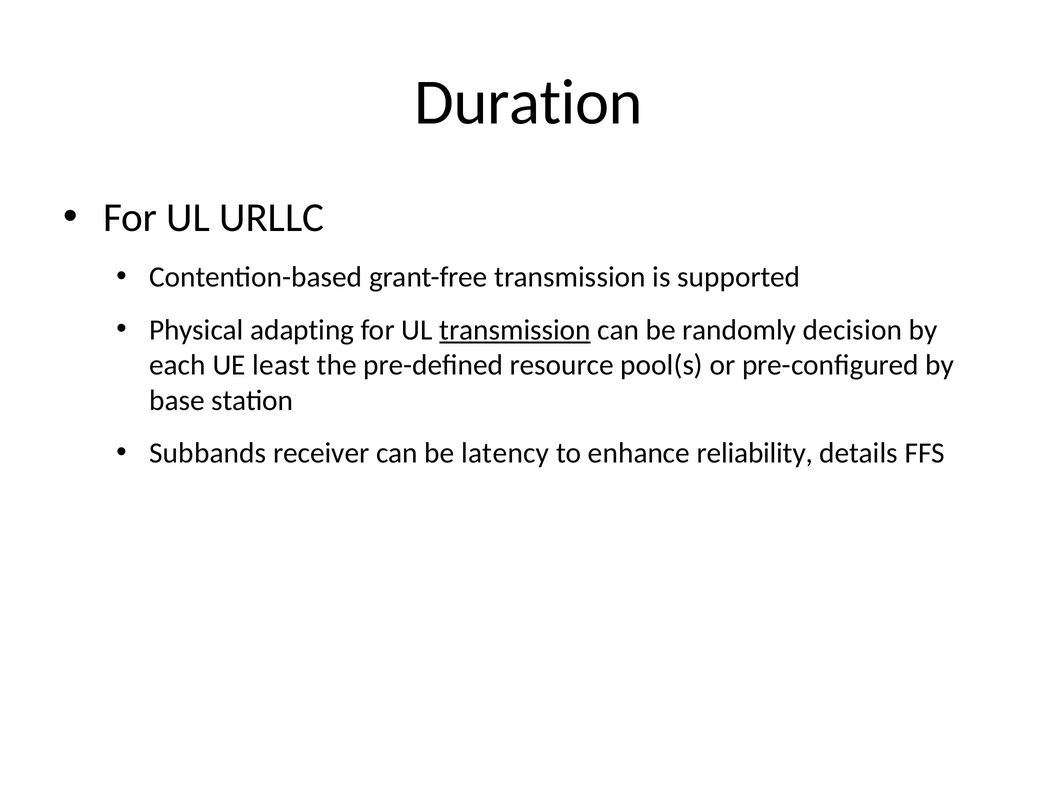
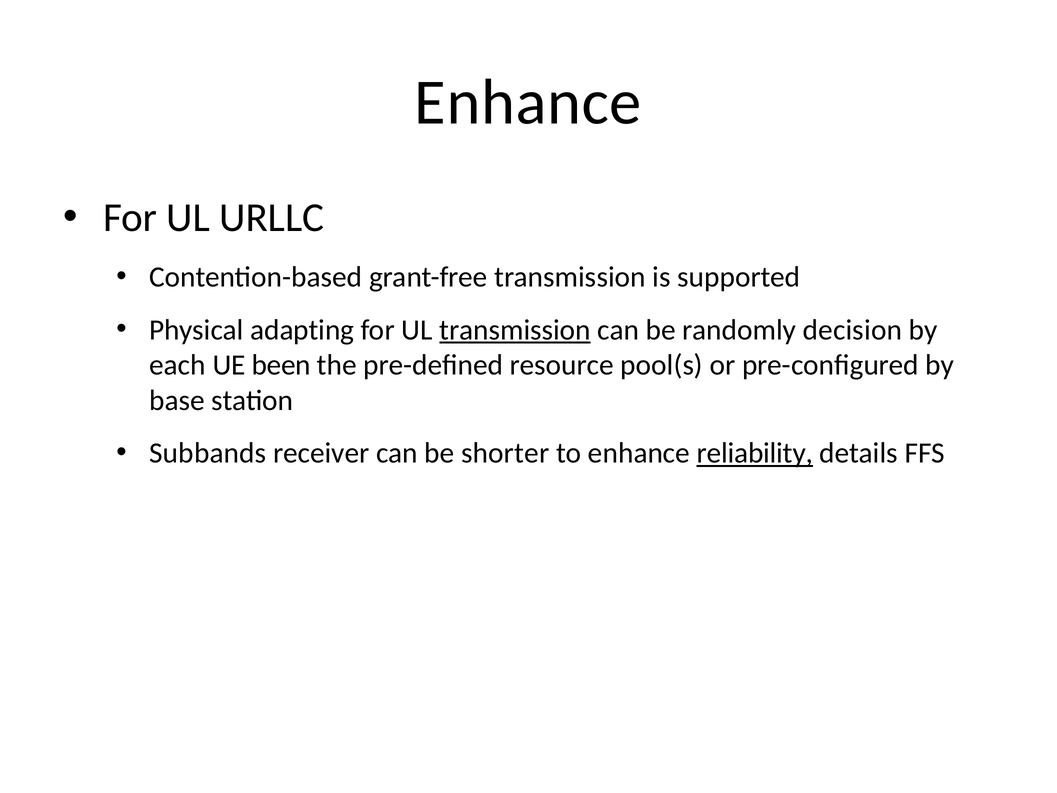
Duration: Duration -> Enhance (528, 102)
least: least -> been (281, 365)
latency: latency -> shorter (505, 453)
reliability underline: none -> present (755, 453)
